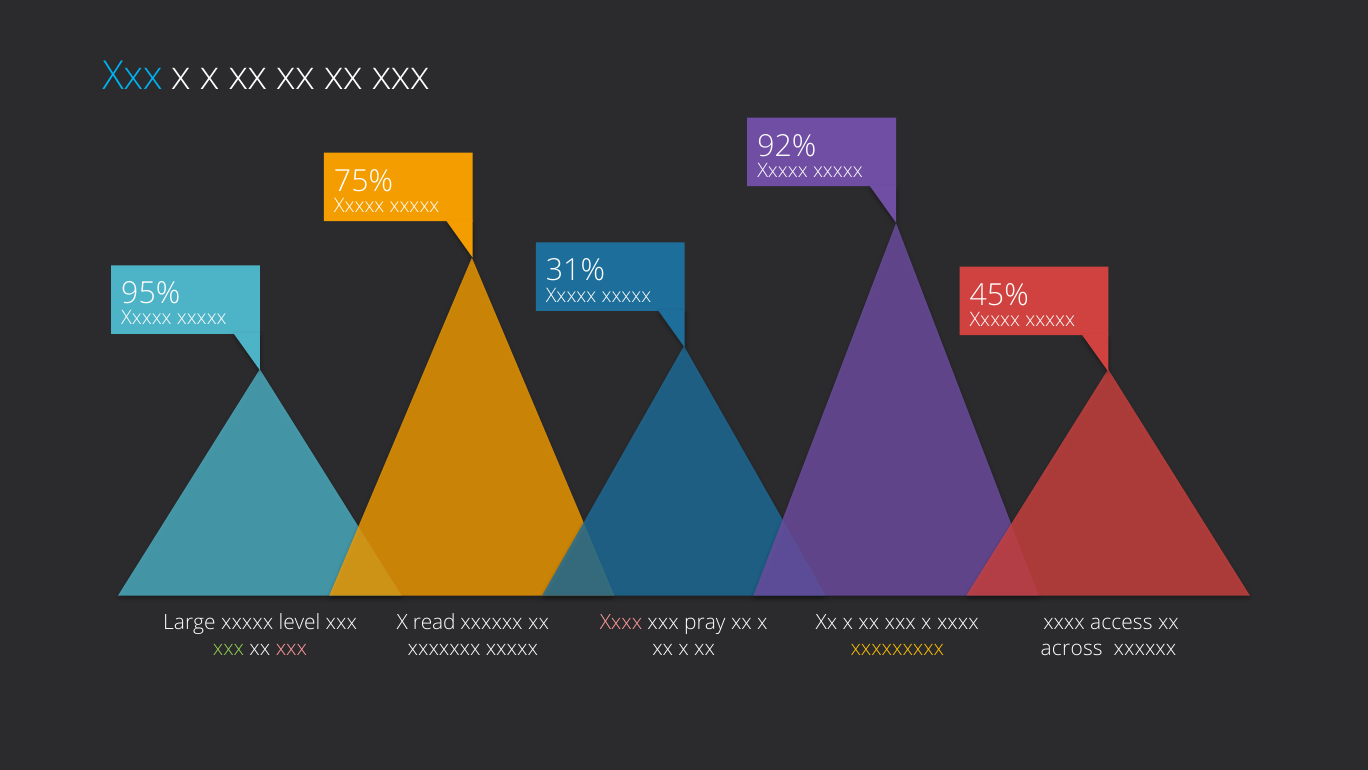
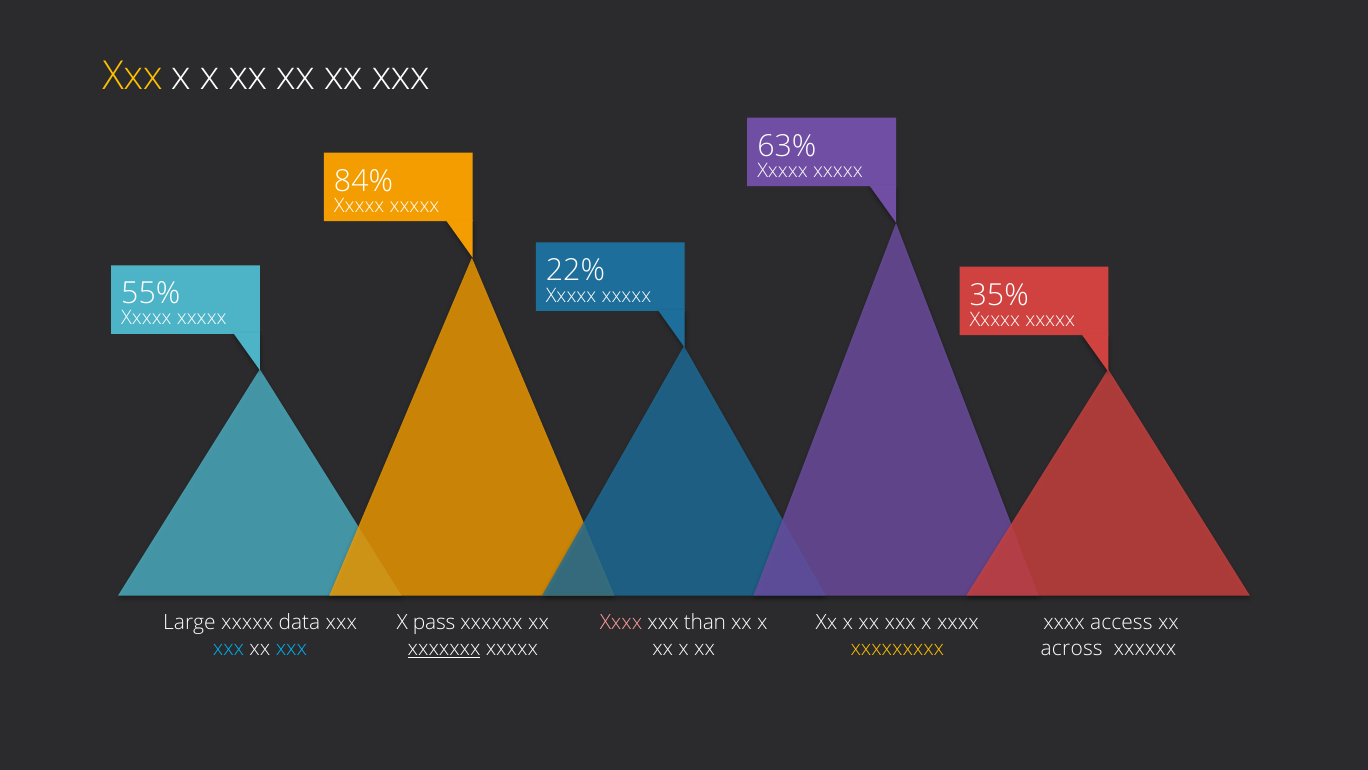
Xxx colour: light blue -> yellow (133, 76)
92%: 92% -> 63% (787, 146)
75%: 75% -> 84% (363, 181)
31%: 31% -> 22% (575, 271)
95%: 95% -> 55% (151, 294)
45%: 45% -> 35% (999, 295)
level: level -> data (299, 623)
read: read -> pass (434, 623)
pray: pray -> than (705, 623)
xxx colour: light green -> light blue (229, 648)
xxx colour: pink -> light blue (291, 648)
xxxxxxx underline: none -> present (444, 648)
